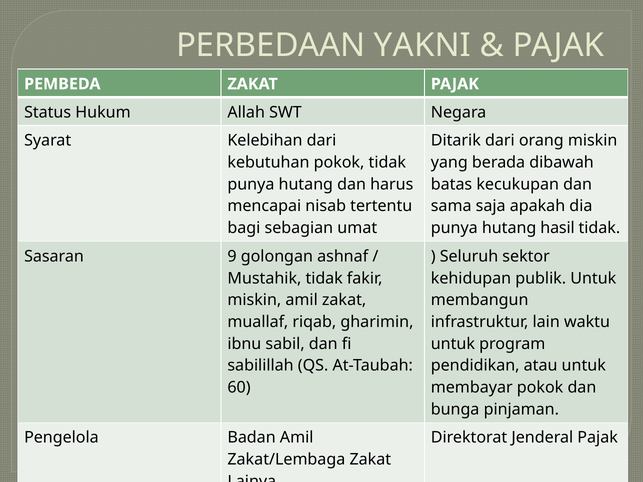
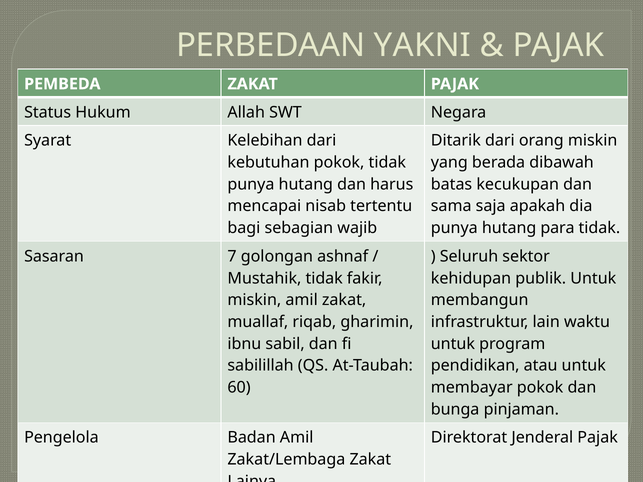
umat: umat -> wajib (357, 228)
hasil: hasil -> para (558, 228)
9: 9 -> 7 (232, 256)
